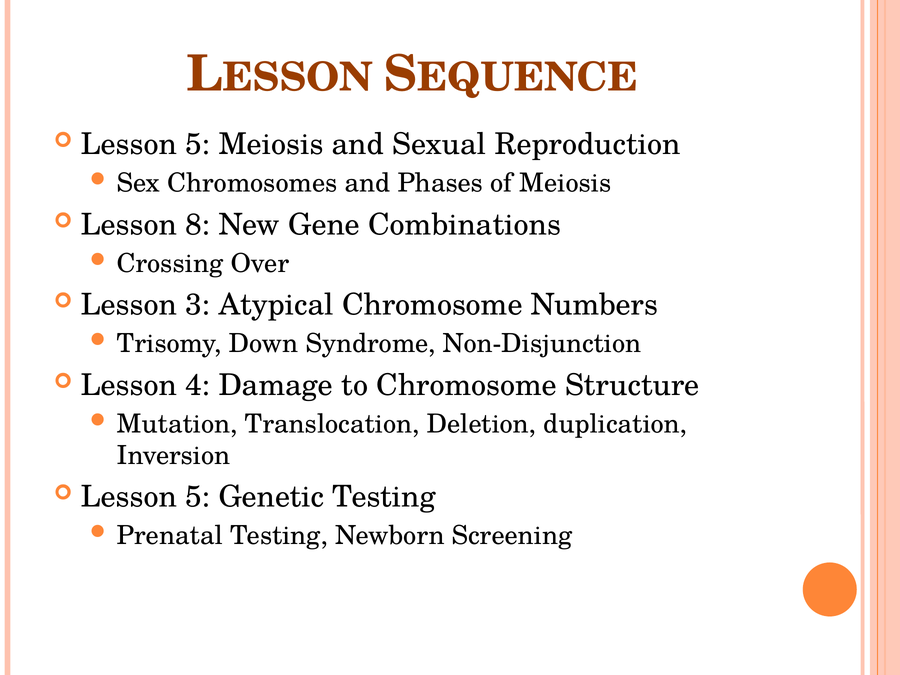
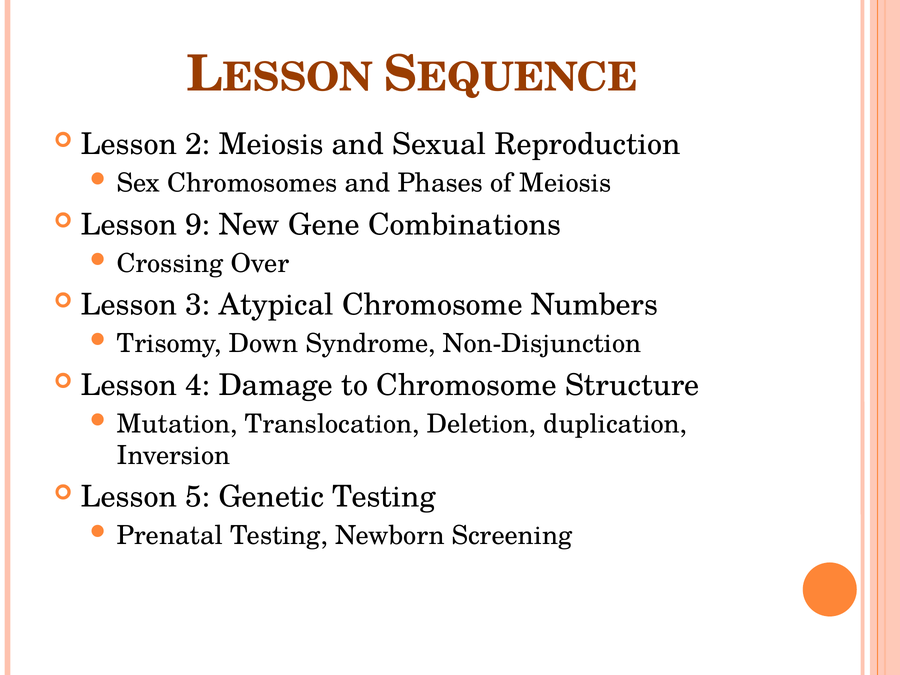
5: 5 -> 2 (198, 145)
8: 8 -> 9 (198, 225)
